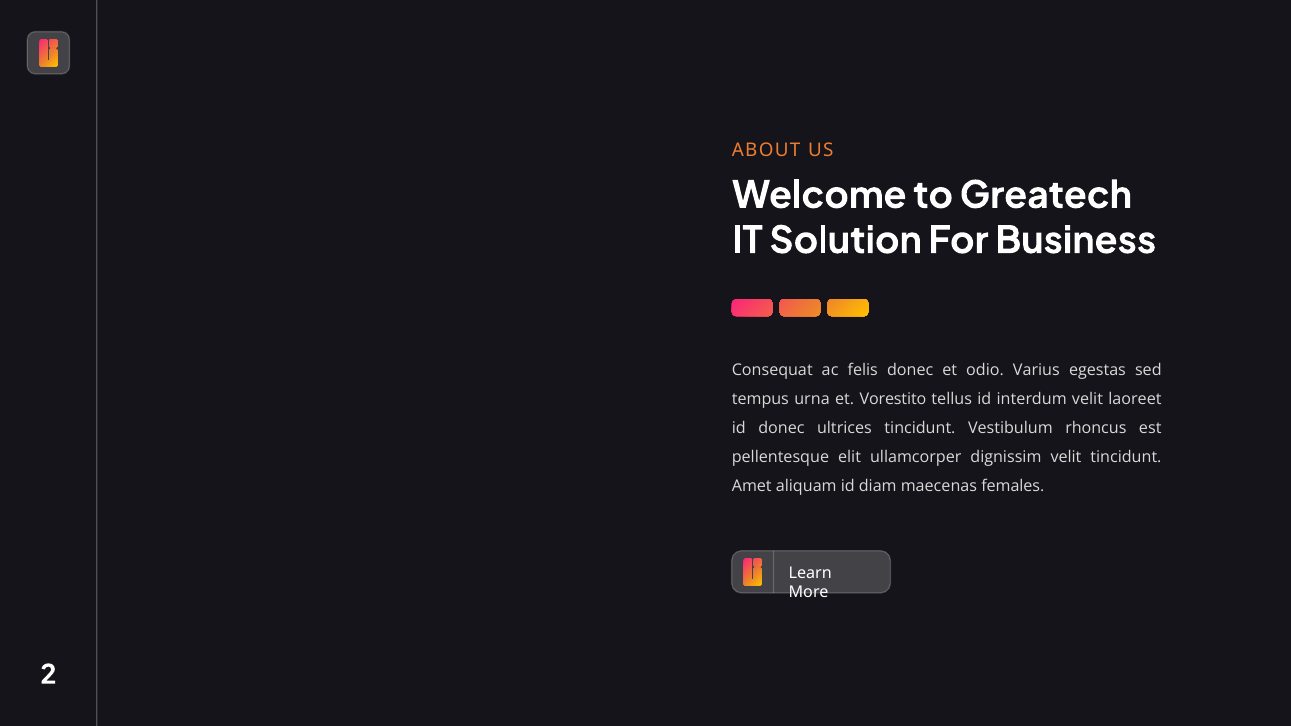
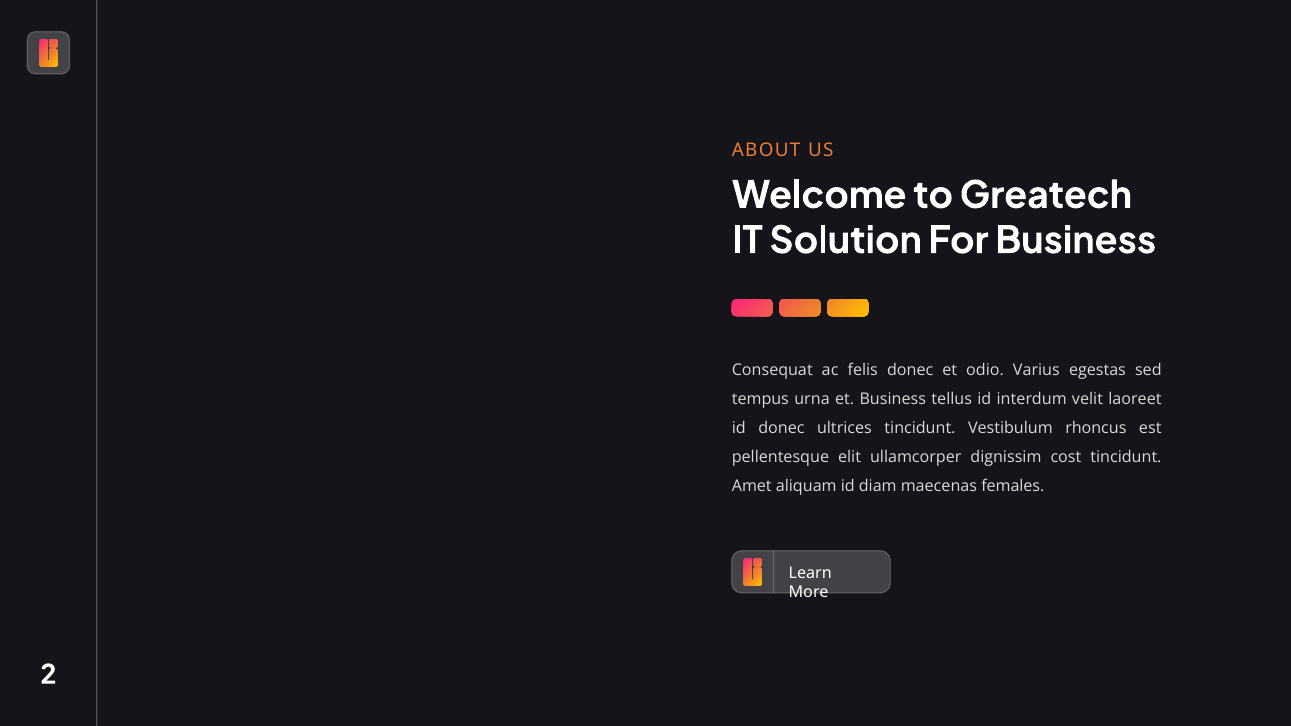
et Vorestito: Vorestito -> Business (893, 399)
dignissim velit: velit -> cost (1066, 458)
